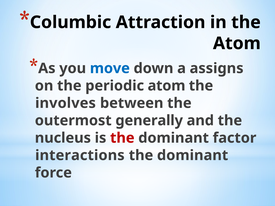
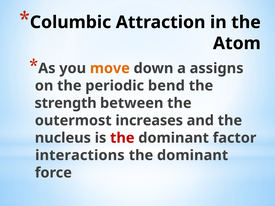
move colour: blue -> orange (110, 68)
periodic atom: atom -> bend (166, 86)
involves: involves -> strength (66, 103)
generally: generally -> increases (149, 121)
